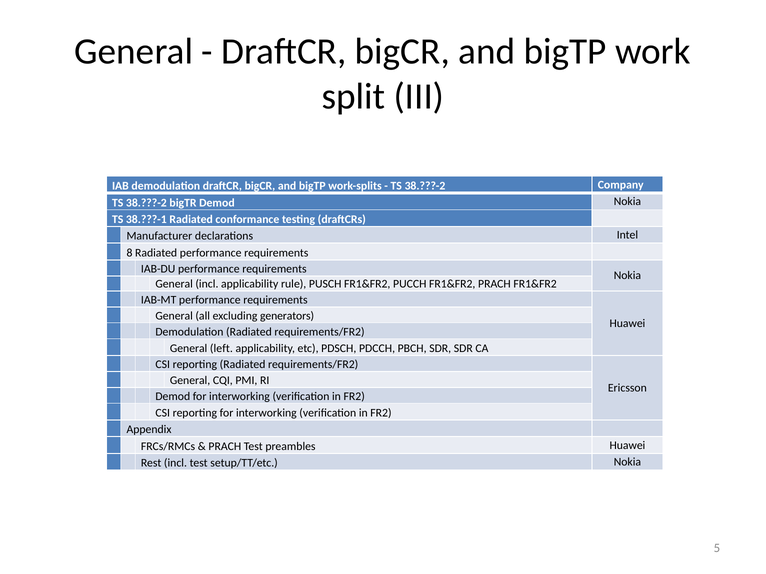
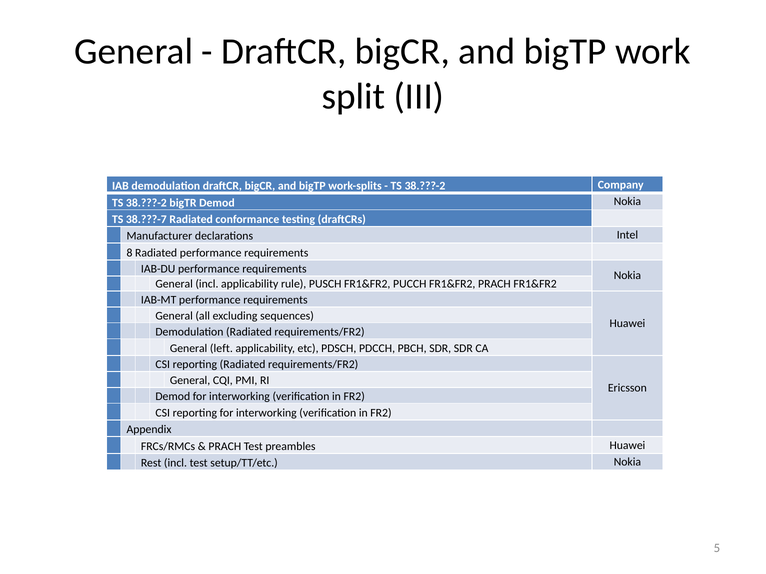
38.???-1: 38.???-1 -> 38.???-7 (146, 220)
generators: generators -> sequences (287, 316)
